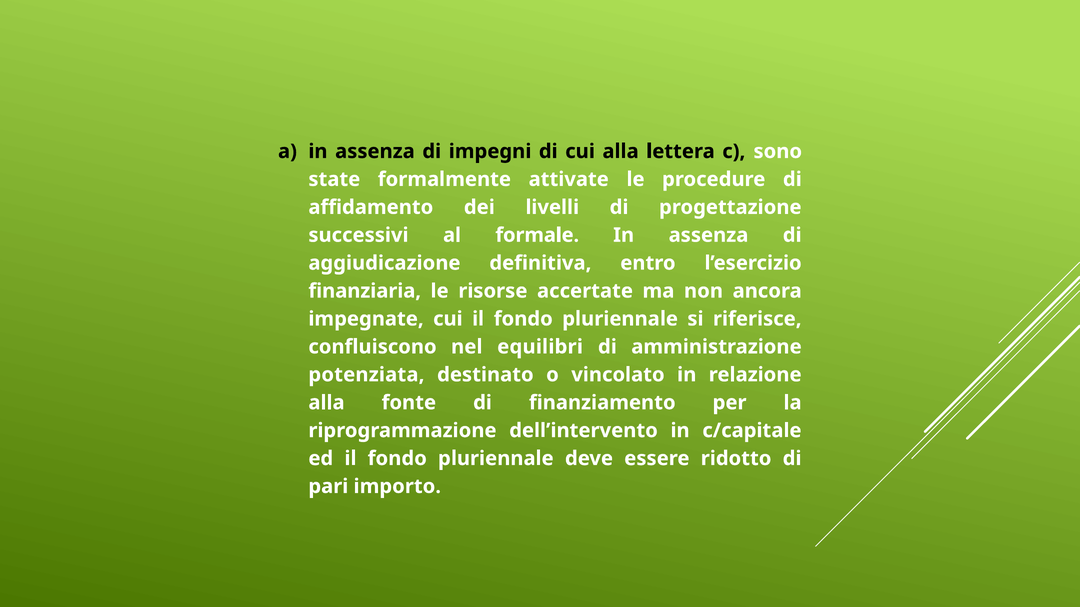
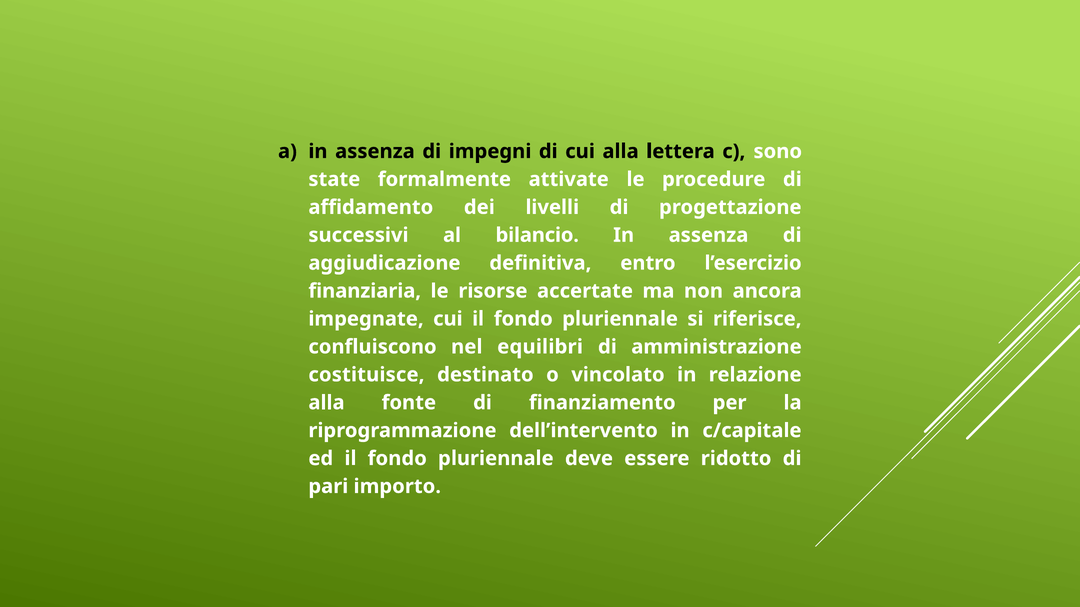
formale: formale -> bilancio (537, 235)
potenziata: potenziata -> costituisce (366, 375)
